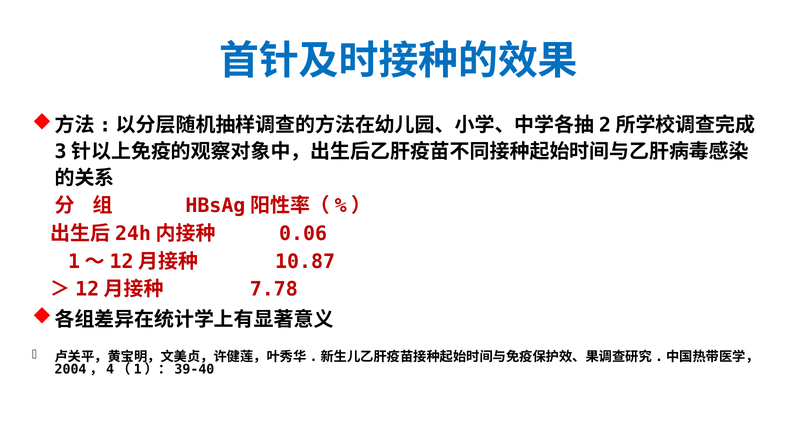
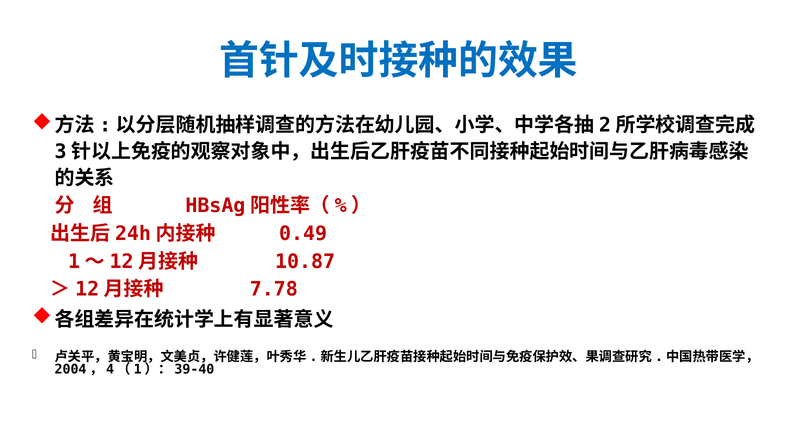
0.06: 0.06 -> 0.49 (303, 234)
